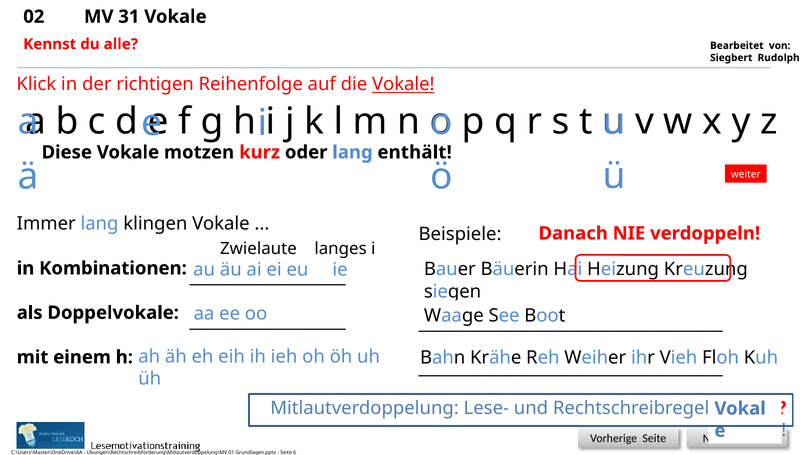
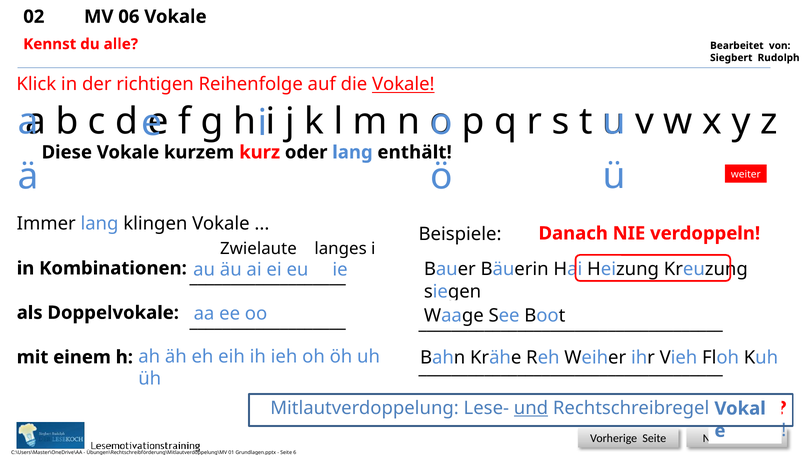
31: 31 -> 06 (129, 17)
motzen: motzen -> kurzem (199, 152)
und underline: none -> present (531, 409)
